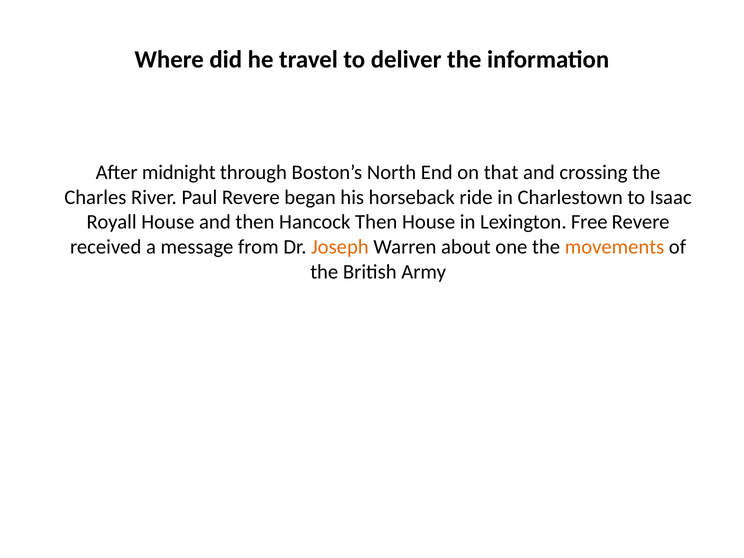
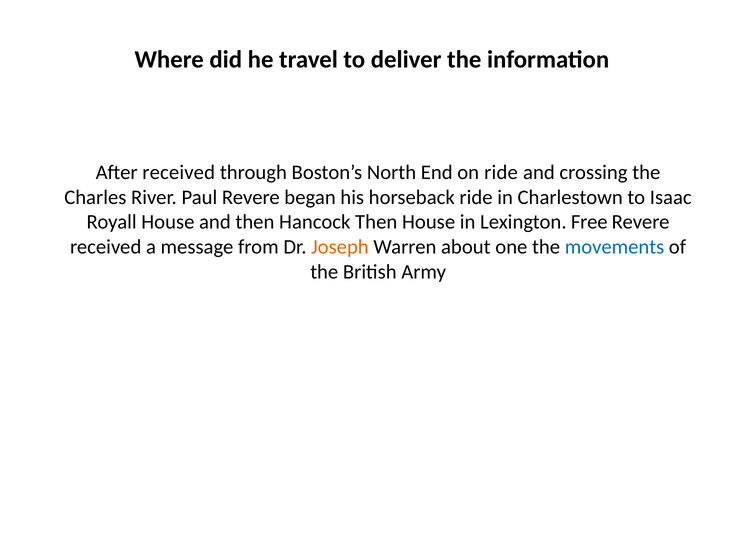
After midnight: midnight -> received (179, 173)
on that: that -> ride (501, 173)
movements colour: orange -> blue (615, 247)
